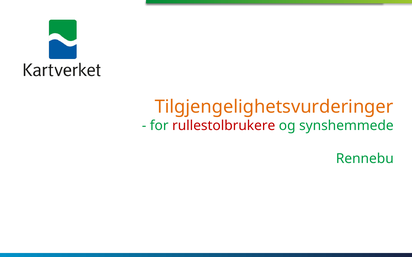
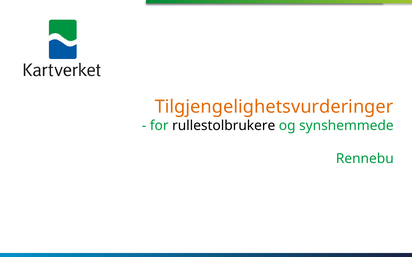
rullestolbrukere colour: red -> black (224, 126)
